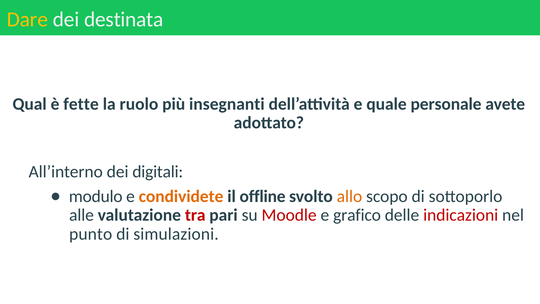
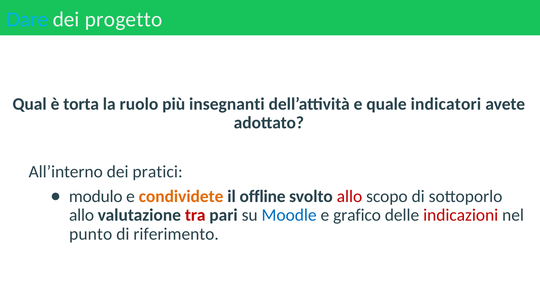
Dare colour: yellow -> light blue (27, 19)
destinata: destinata -> progetto (124, 19)
fette: fette -> torta (81, 104)
personale: personale -> indicatori (446, 104)
digitali: digitali -> pratici (158, 172)
allo colour: orange -> red (349, 196)
alle: alle -> allo (82, 215)
Moodle colour: red -> blue (289, 215)
simulazioni: simulazioni -> riferimento (176, 234)
